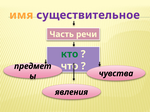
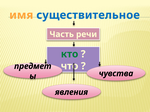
существительное colour: purple -> blue (88, 15)
